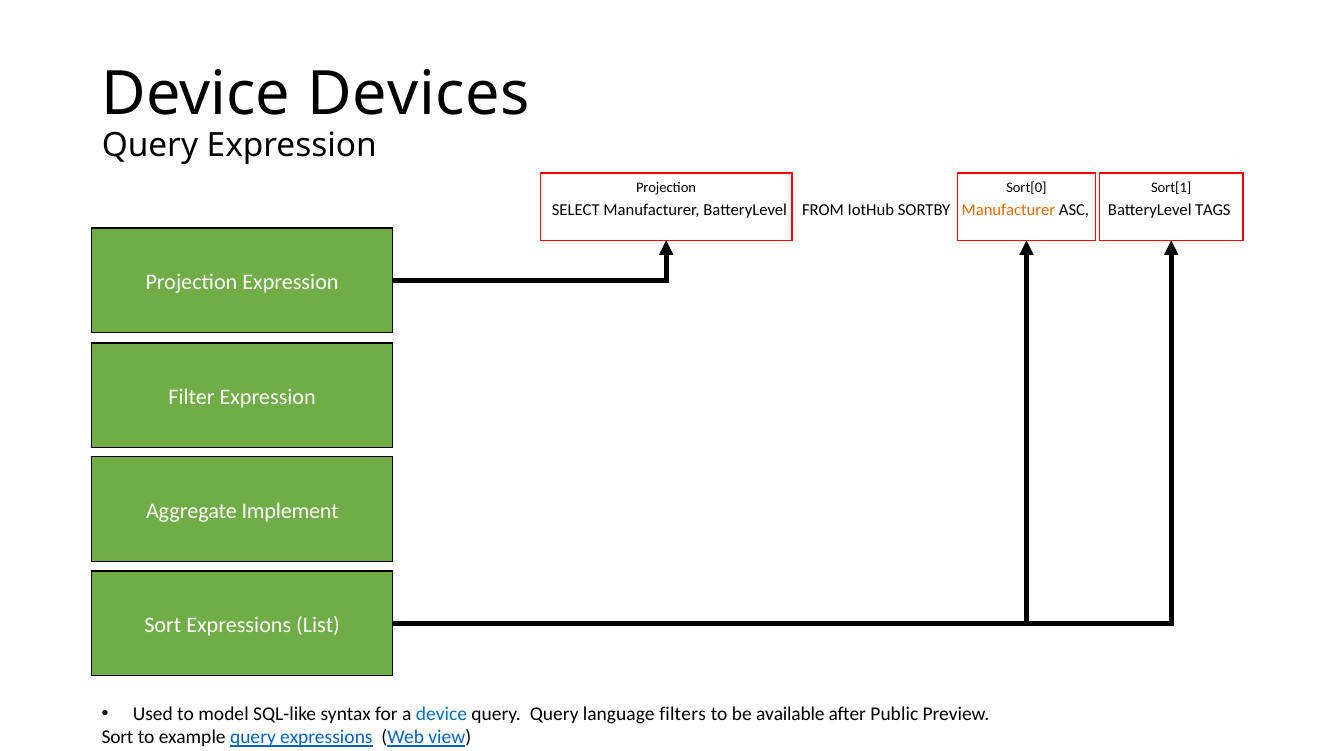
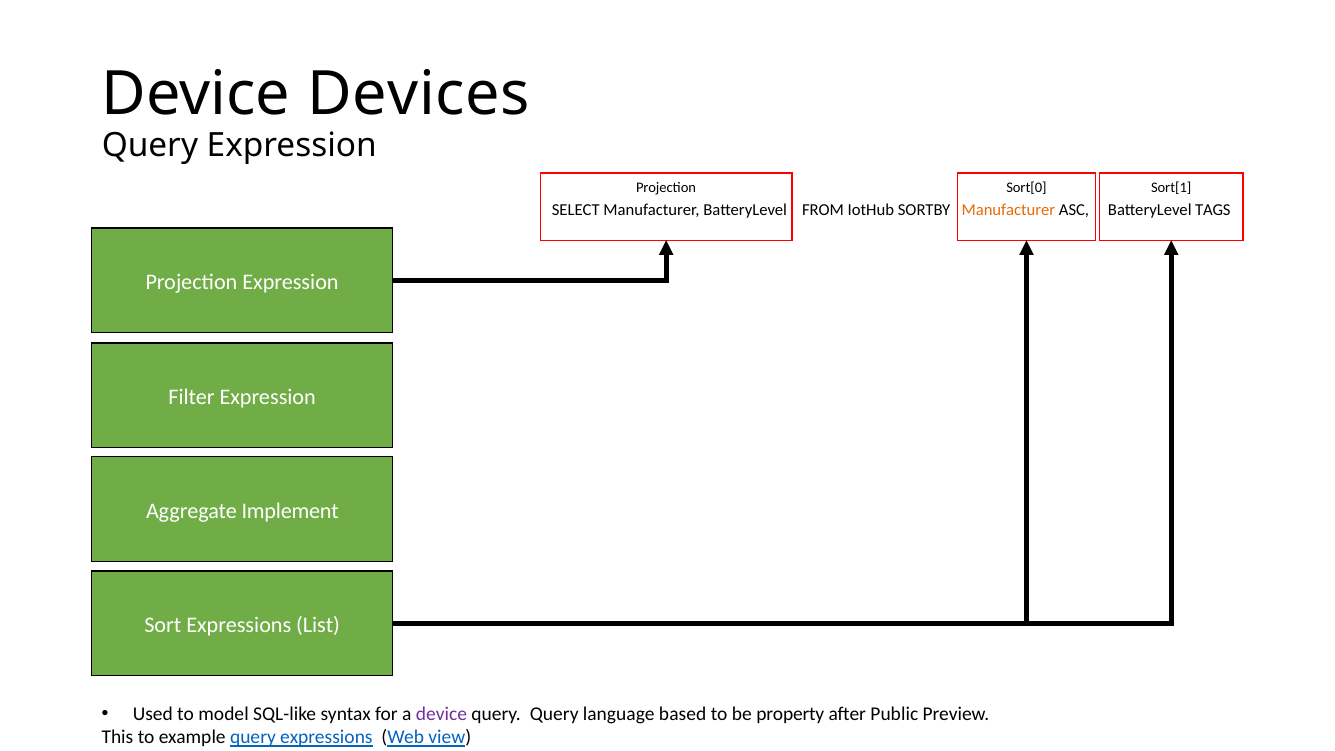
device colour: blue -> purple (441, 714)
filters: filters -> based (683, 714)
available: available -> property (790, 714)
Sort: Sort -> This (117, 737)
